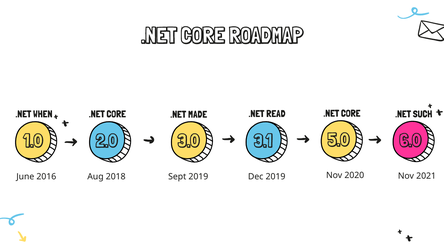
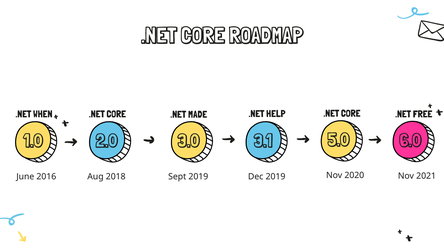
READ: READ -> HELP (276, 114)
SUCH: SUCH -> FREE (423, 114)
